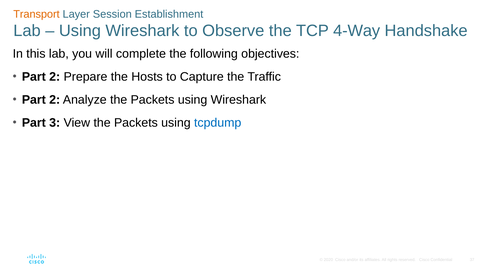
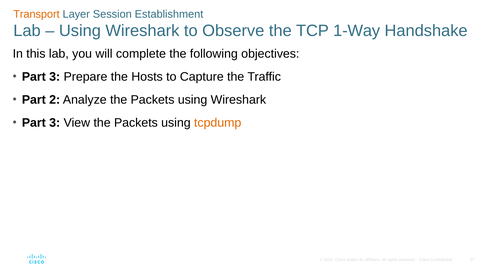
4-Way: 4-Way -> 1-Way (357, 31)
2: 2 -> 3 (55, 77)
tcpdump colour: blue -> orange (218, 123)
